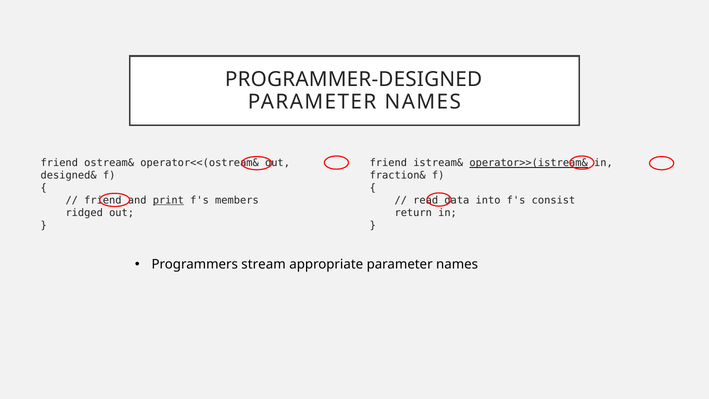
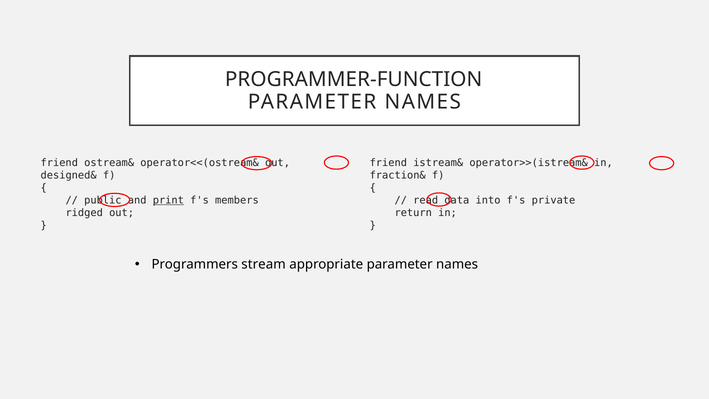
PROGRAMMER-DESIGNED: PROGRAMMER-DESIGNED -> PROGRAMMER-FUNCTION (354, 79)
operator>>(istream& underline: present -> none (529, 163)
friend: friend -> public (103, 200)
consist: consist -> private (554, 200)
